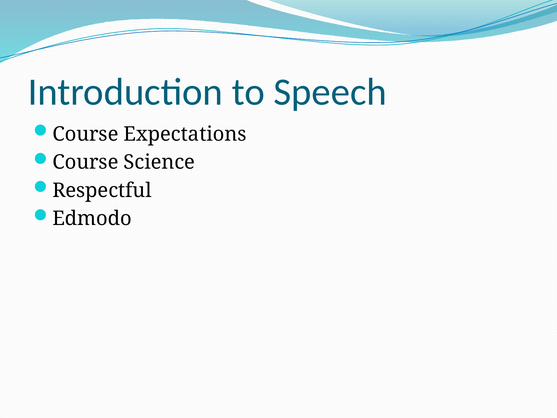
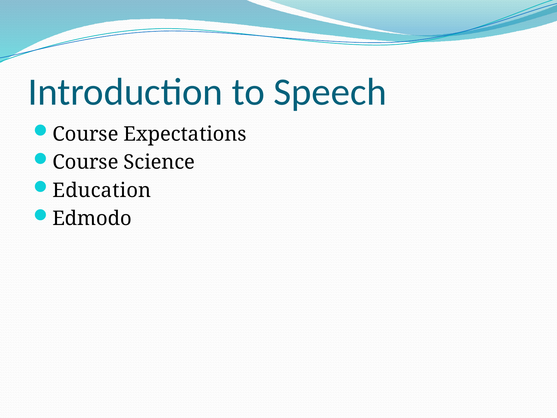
Respectful: Respectful -> Education (102, 190)
